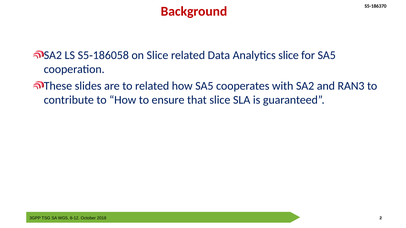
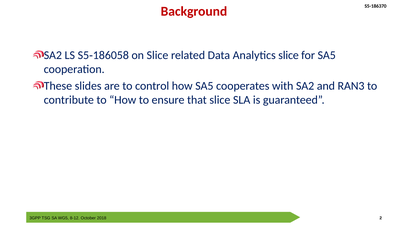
to related: related -> control (152, 86)
